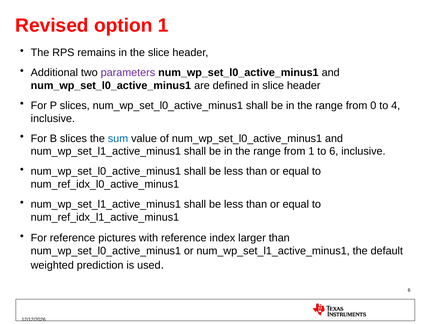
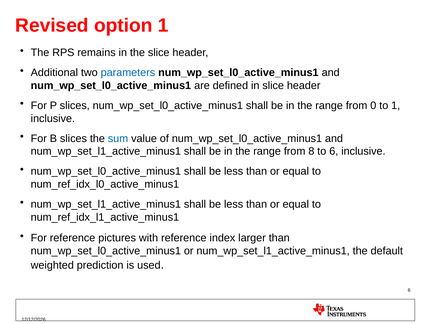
parameters colour: purple -> blue (128, 72)
to 4: 4 -> 1 (396, 105)
from 1: 1 -> 8 (311, 151)
